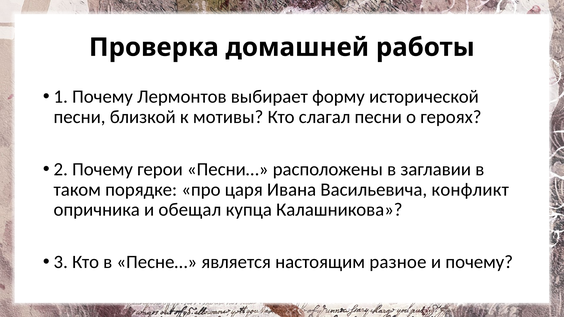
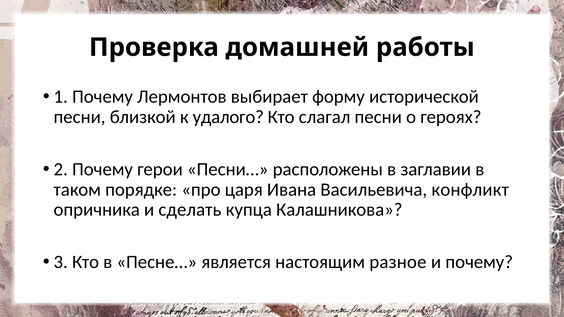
мотивы: мотивы -> удалого (228, 117)
обещал: обещал -> сделать (190, 210)
